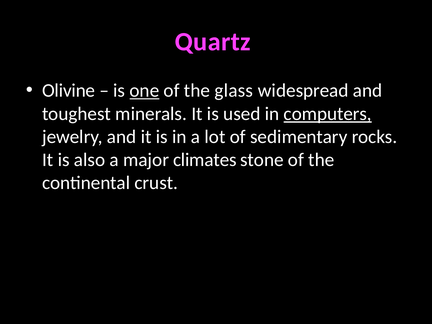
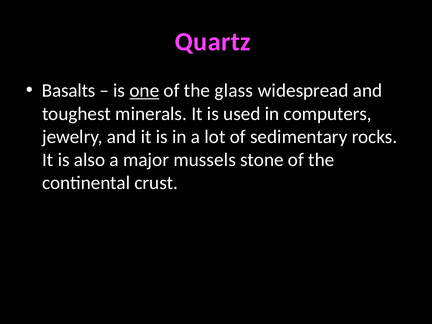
Olivine: Olivine -> Basalts (69, 91)
computers underline: present -> none (328, 114)
climates: climates -> mussels (205, 160)
